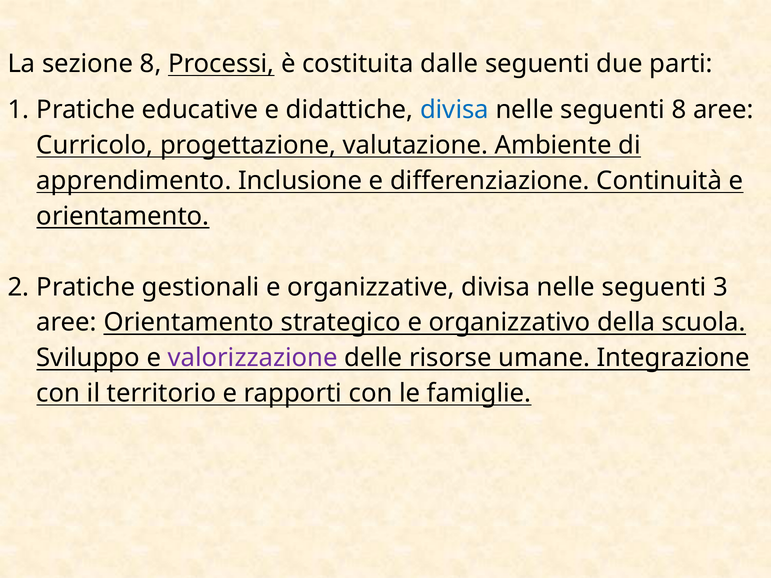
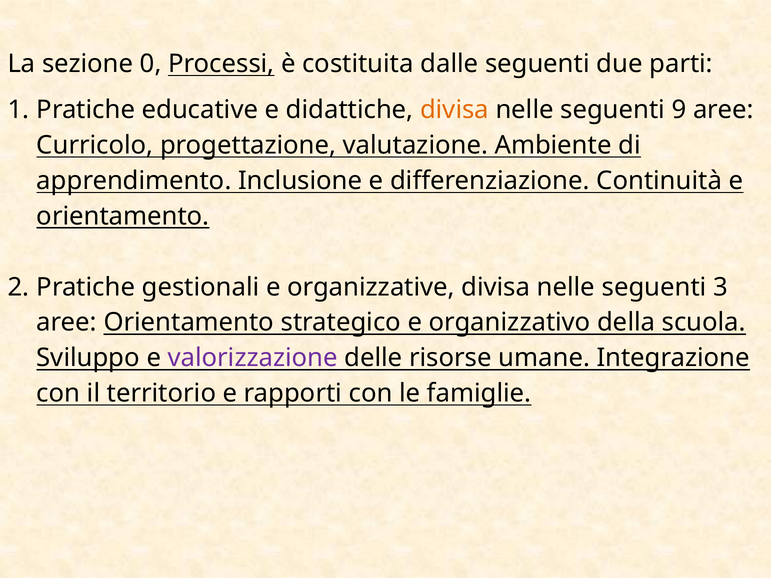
sezione 8: 8 -> 0 (151, 64)
divisa colour: blue -> orange (454, 110)
seguenti 8: 8 -> 9 (679, 110)
